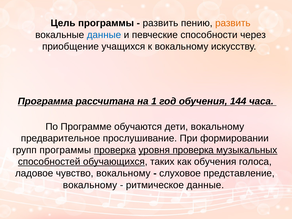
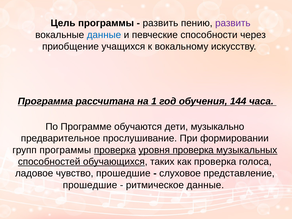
развить colour: orange -> purple (233, 23)
дети вокальному: вокальному -> музыкально (217, 127)
как обучения: обучения -> проверка (215, 162)
чувство вокальному: вокальному -> прошедшие (123, 173)
вокальному: вокальному -> прошедшие (90, 185)
